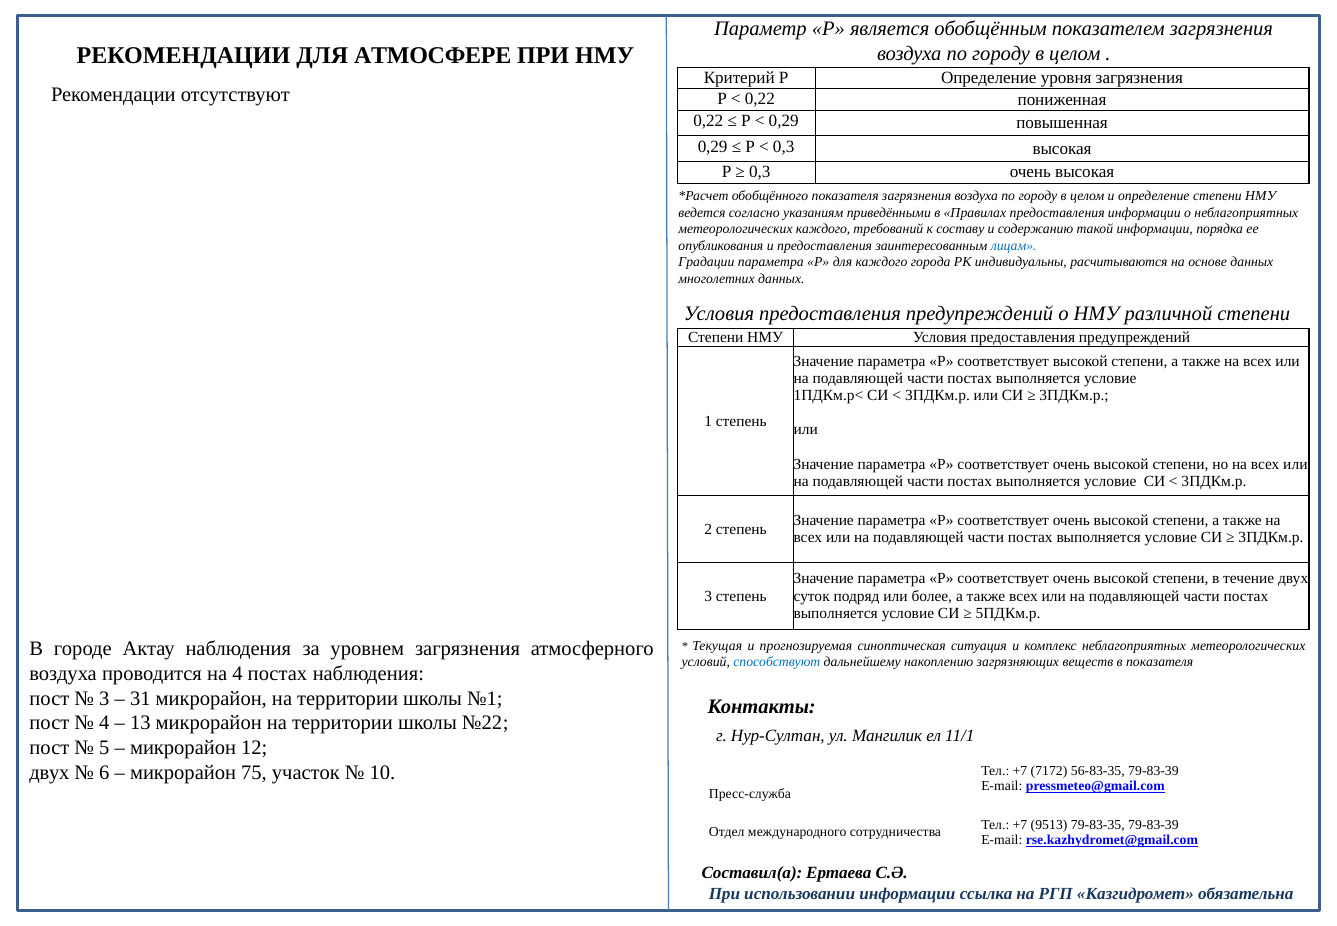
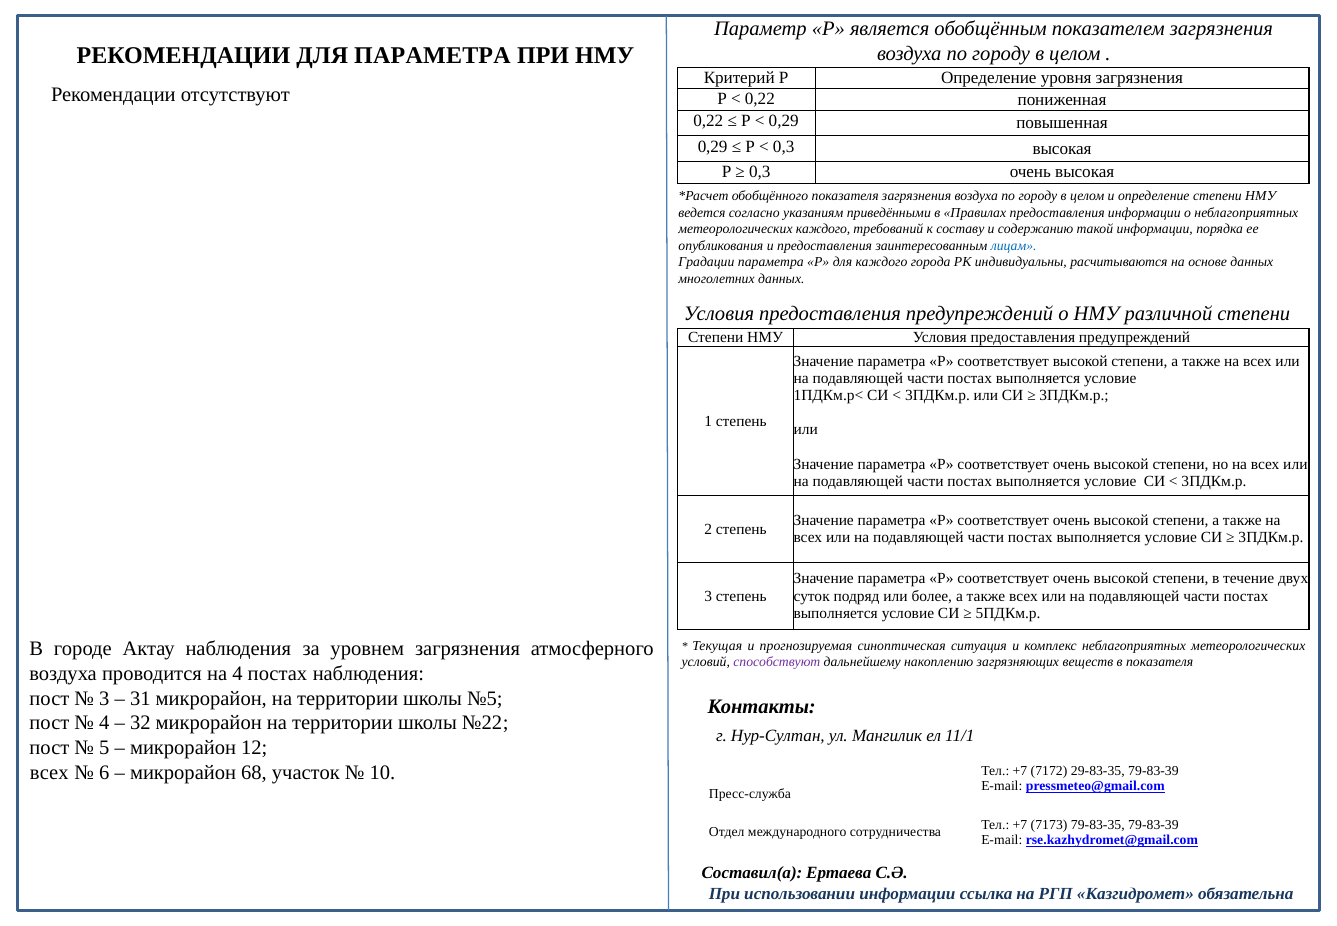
ДЛЯ АТМОСФЕРЕ: АТМОСФЕРЕ -> ПАРАМЕТРА (432, 55)
способствуют colour: blue -> purple (777, 662)
№1: №1 -> №5 (485, 698)
13: 13 -> 32 (140, 723)
двух: двух -> всех (49, 772)
75: 75 -> 68 (254, 772)
56-83-35: 56-83-35 -> 29-83-35 (1098, 771)
9513: 9513 -> 7173 (1049, 824)
